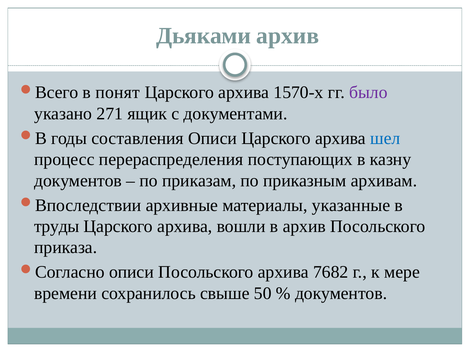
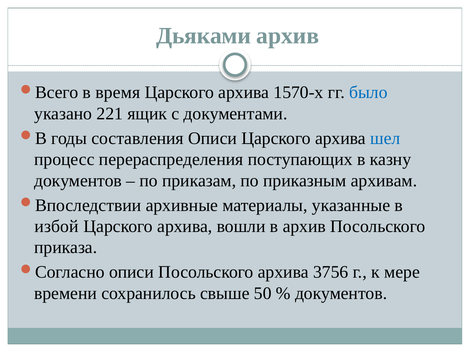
понят: понят -> время (118, 93)
было colour: purple -> blue (368, 93)
271: 271 -> 221 (110, 114)
труды: труды -> избой (57, 227)
7682: 7682 -> 3756 (331, 273)
